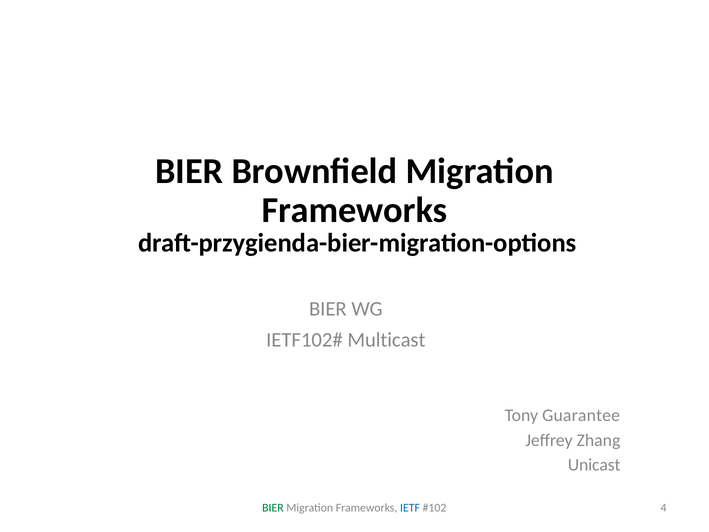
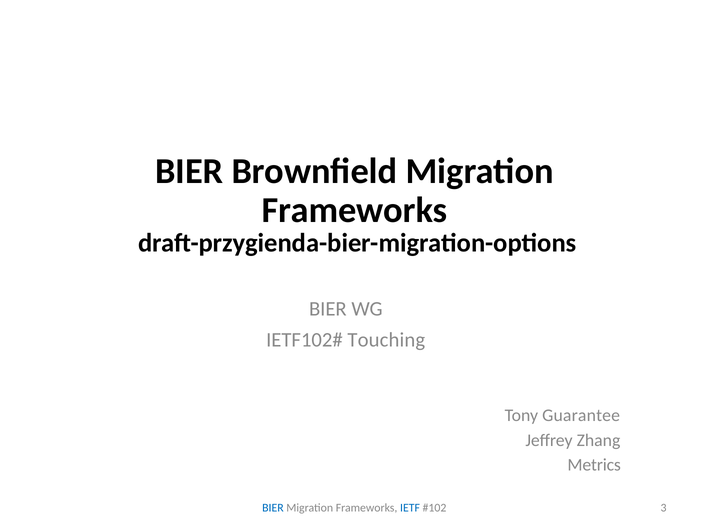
Multicast: Multicast -> Touching (386, 340)
Unicast: Unicast -> Metrics (594, 465)
BIER colour: green -> blue (273, 508)
4: 4 -> 3 (664, 508)
